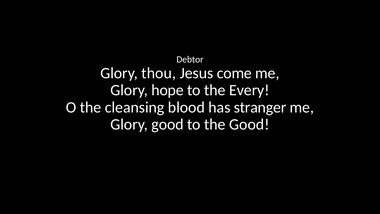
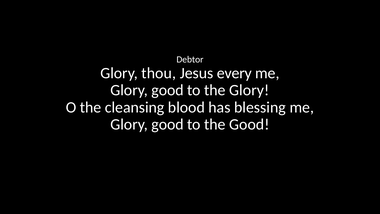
come: come -> every (234, 73)
hope: hope -> good (167, 90)
the Every: Every -> Glory (249, 90)
stranger: stranger -> blessing (260, 107)
